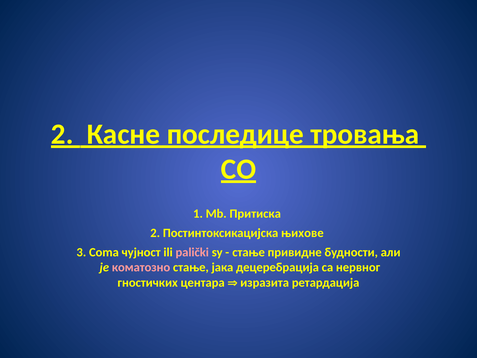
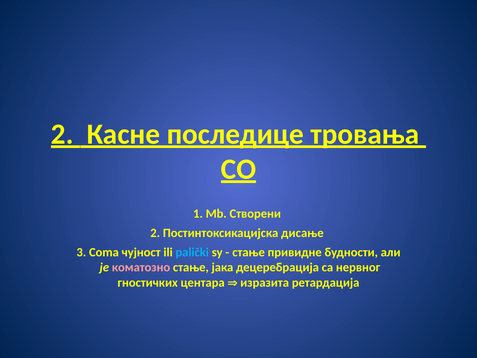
Притиска: Притиска -> Створени (255, 214)
њихове: њихове -> дисање (302, 233)
palički colour: pink -> light blue (192, 252)
